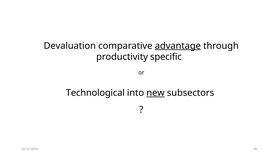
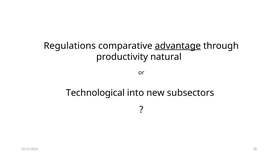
Devaluation: Devaluation -> Regulations (70, 46)
specific: specific -> natural (166, 57)
new underline: present -> none (156, 93)
